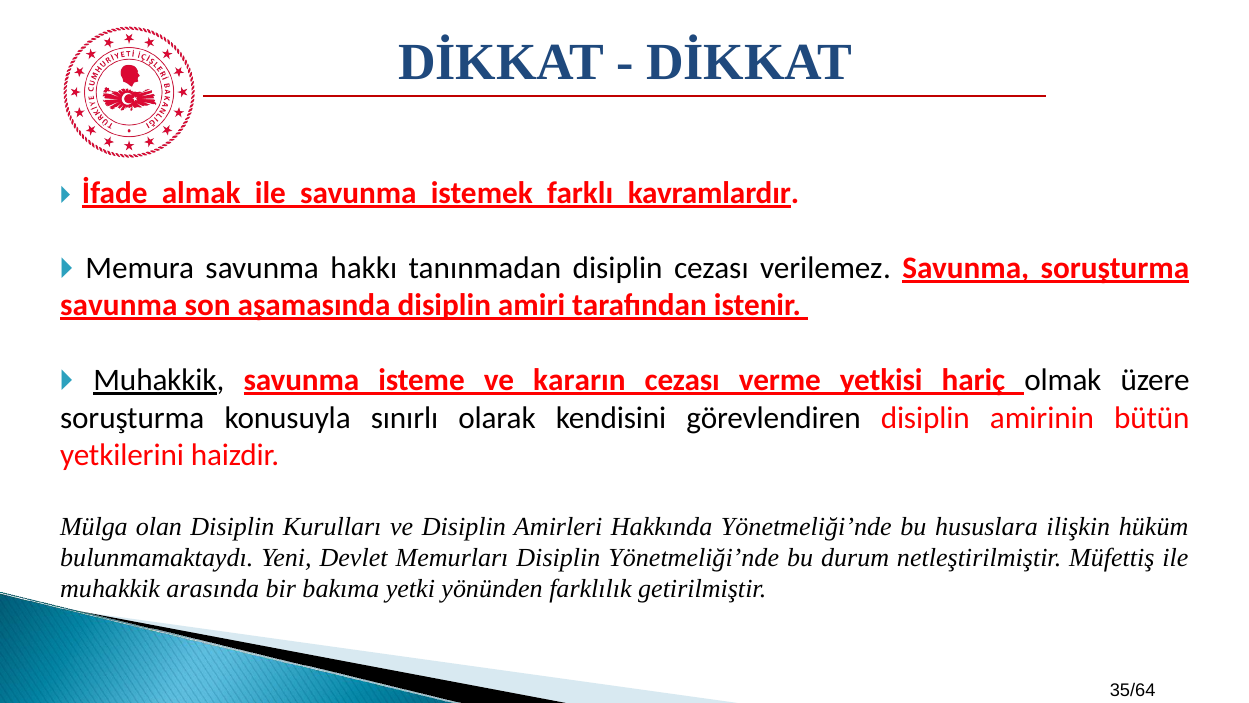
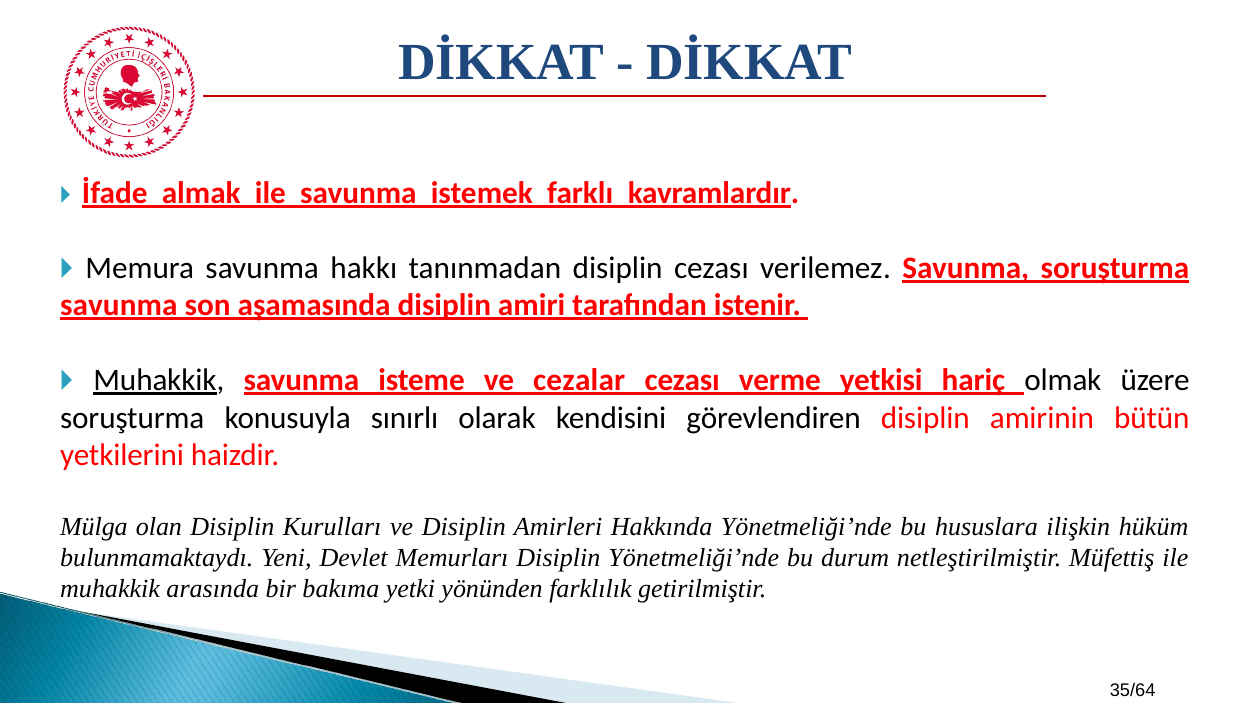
kararın: kararın -> cezalar (579, 380)
